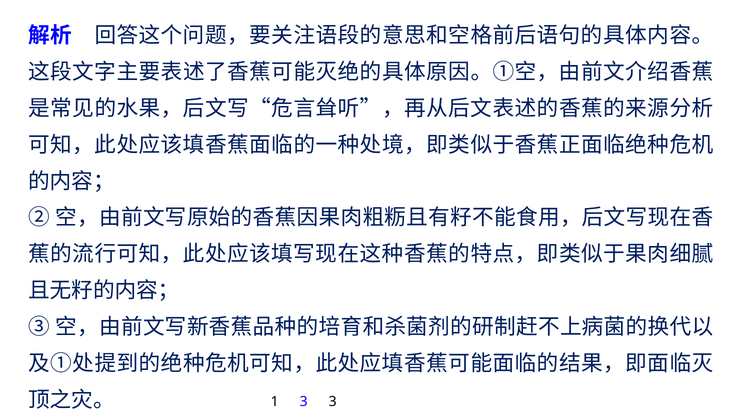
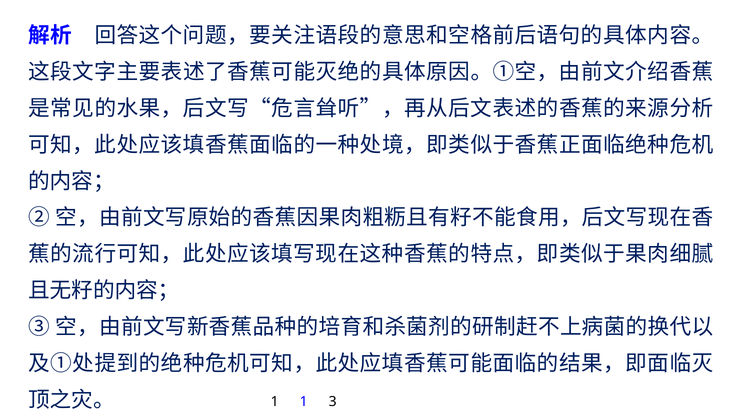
1 3: 3 -> 1 (304, 401)
